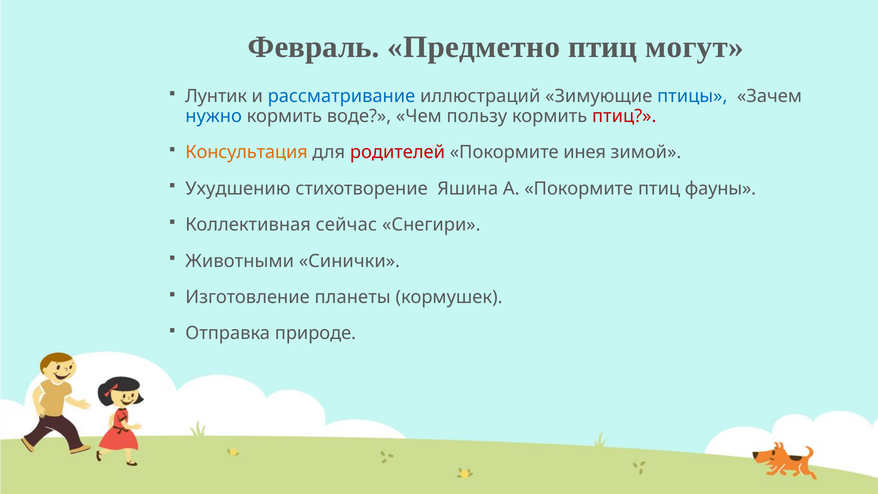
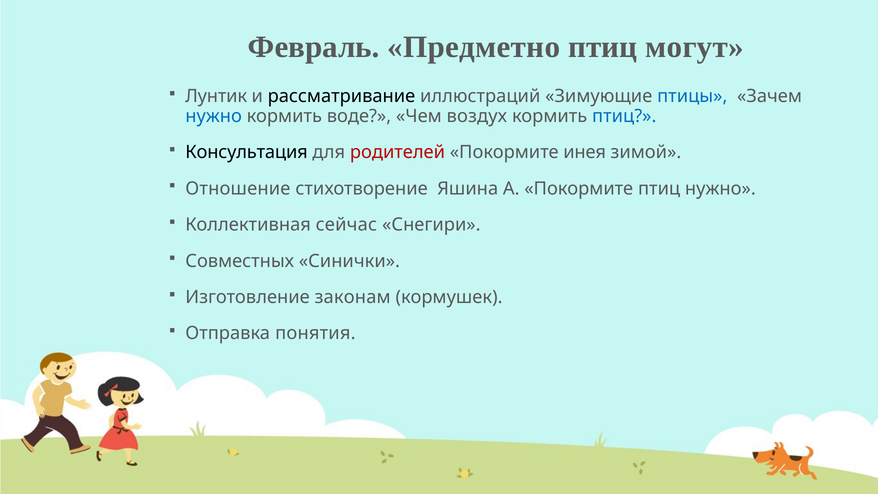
рассматривание colour: blue -> black (341, 96)
пользу: пользу -> воздух (477, 116)
птиц colour: red -> blue (624, 116)
Консультация colour: orange -> black (247, 152)
Ухудшению: Ухудшению -> Отношение (238, 188)
птиц фауны: фауны -> нужно (720, 188)
Животными: Животными -> Совместных (240, 261)
планеты: планеты -> законам (353, 297)
природе: природе -> понятия (315, 333)
